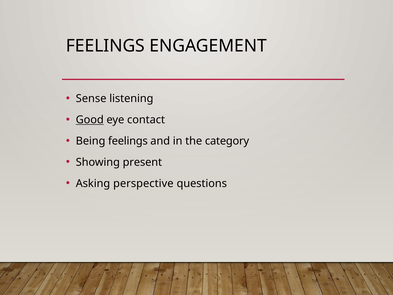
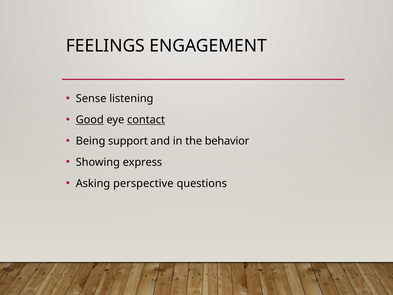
contact underline: none -> present (146, 120)
Being feelings: feelings -> support (128, 141)
category: category -> behavior (227, 141)
present: present -> express (142, 162)
